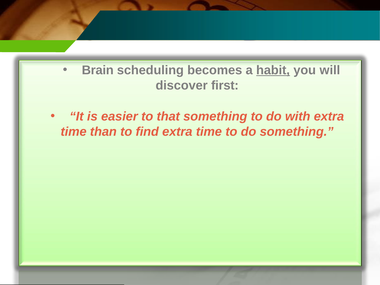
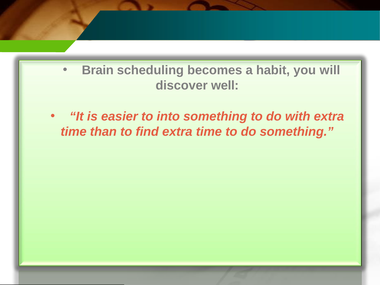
habit underline: present -> none (273, 70)
first: first -> well (225, 85)
that: that -> into (168, 116)
